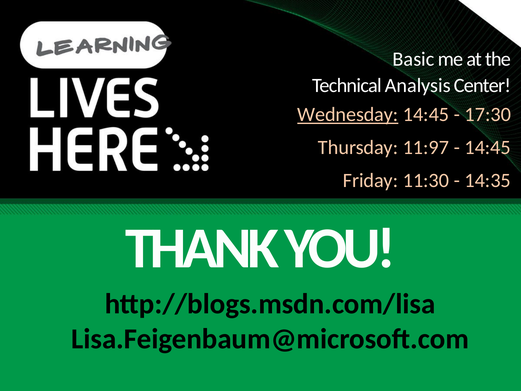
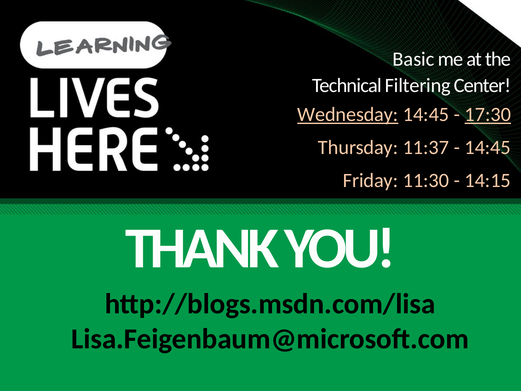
Analysis: Analysis -> Filtering (418, 85)
17:30 underline: none -> present (488, 114)
11:97: 11:97 -> 11:37 (426, 147)
14:35: 14:35 -> 14:15 (488, 180)
